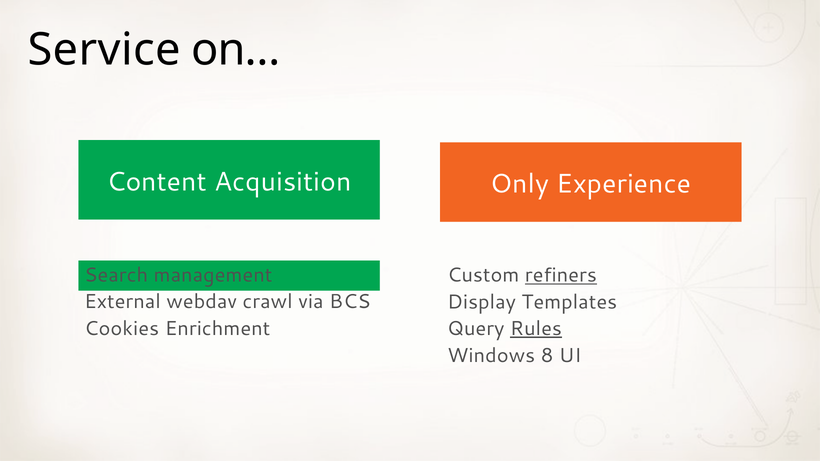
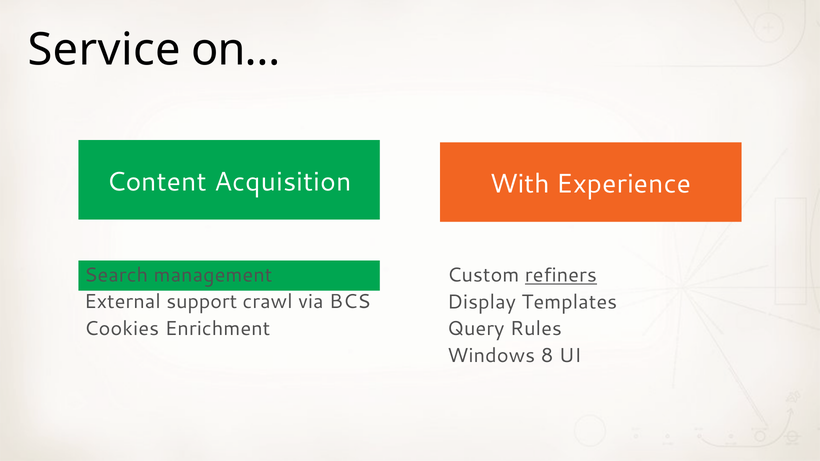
Only: Only -> With (520, 184)
webdav: webdav -> support (202, 302)
Rules underline: present -> none (536, 329)
